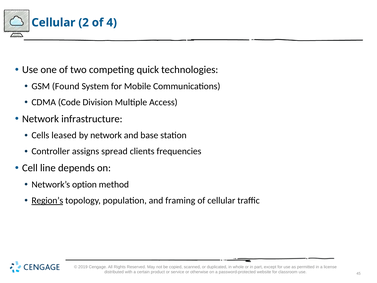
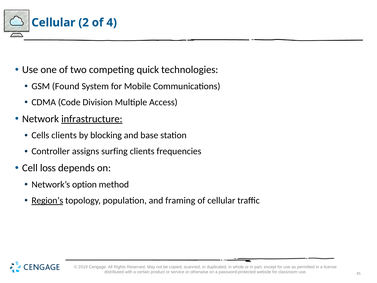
infrastructure underline: none -> present (92, 119)
Cells leased: leased -> clients (64, 135)
by network: network -> blocking (106, 135)
spread: spread -> surfing (114, 151)
line: line -> loss (48, 168)
